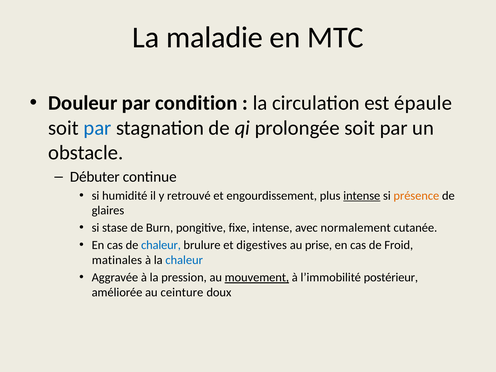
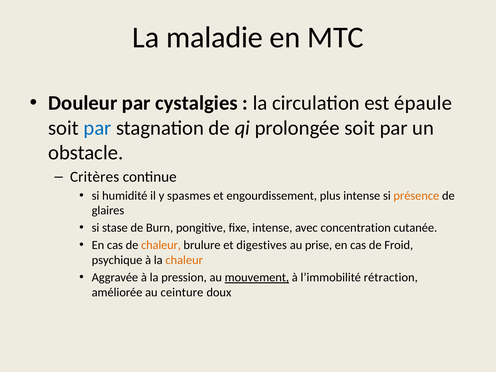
condition: condition -> cystalgies (196, 103)
Débuter: Débuter -> Critères (95, 177)
retrouvé: retrouvé -> spasmes (189, 196)
intense underline: present -> none (362, 196)
normalement: normalement -> concentration (356, 228)
chaleur colour: blue -> orange (161, 245)
matinales: matinales -> psychique (117, 260)
chaleur colour: blue -> orange (184, 260)
postérieur: postérieur -> rétraction (391, 277)
